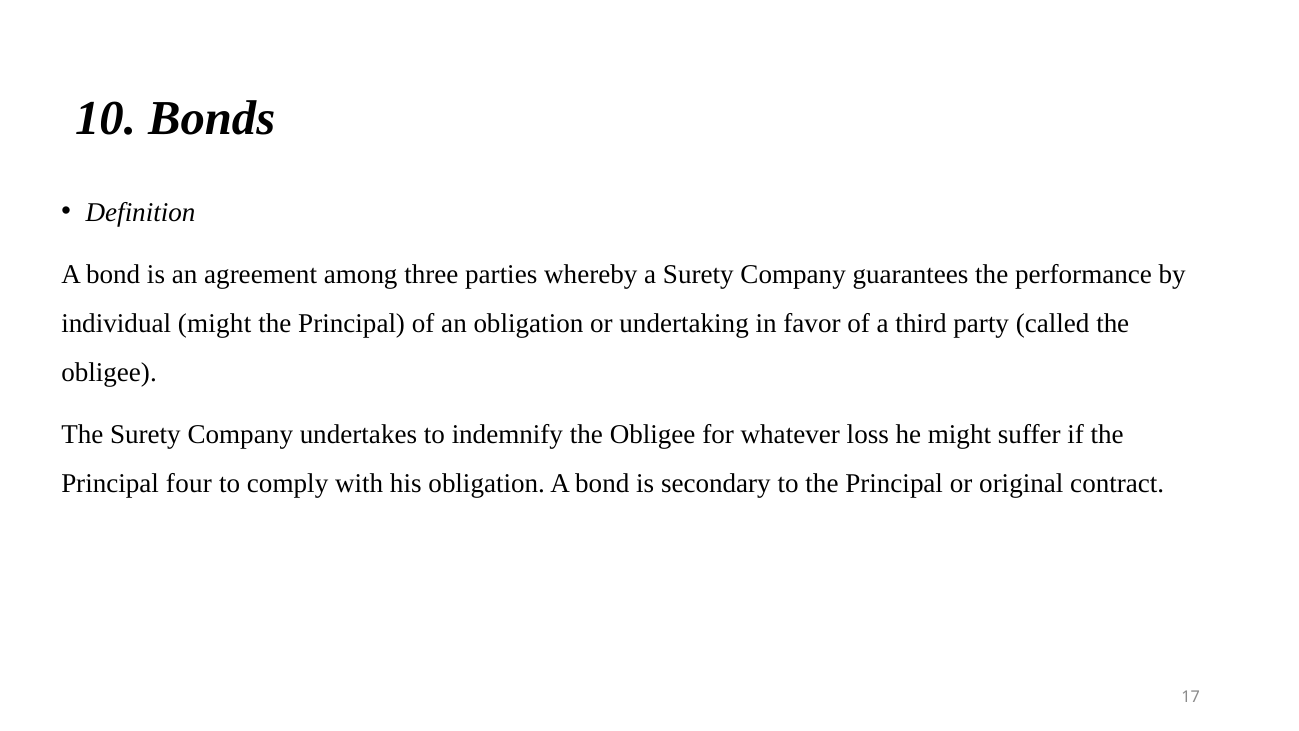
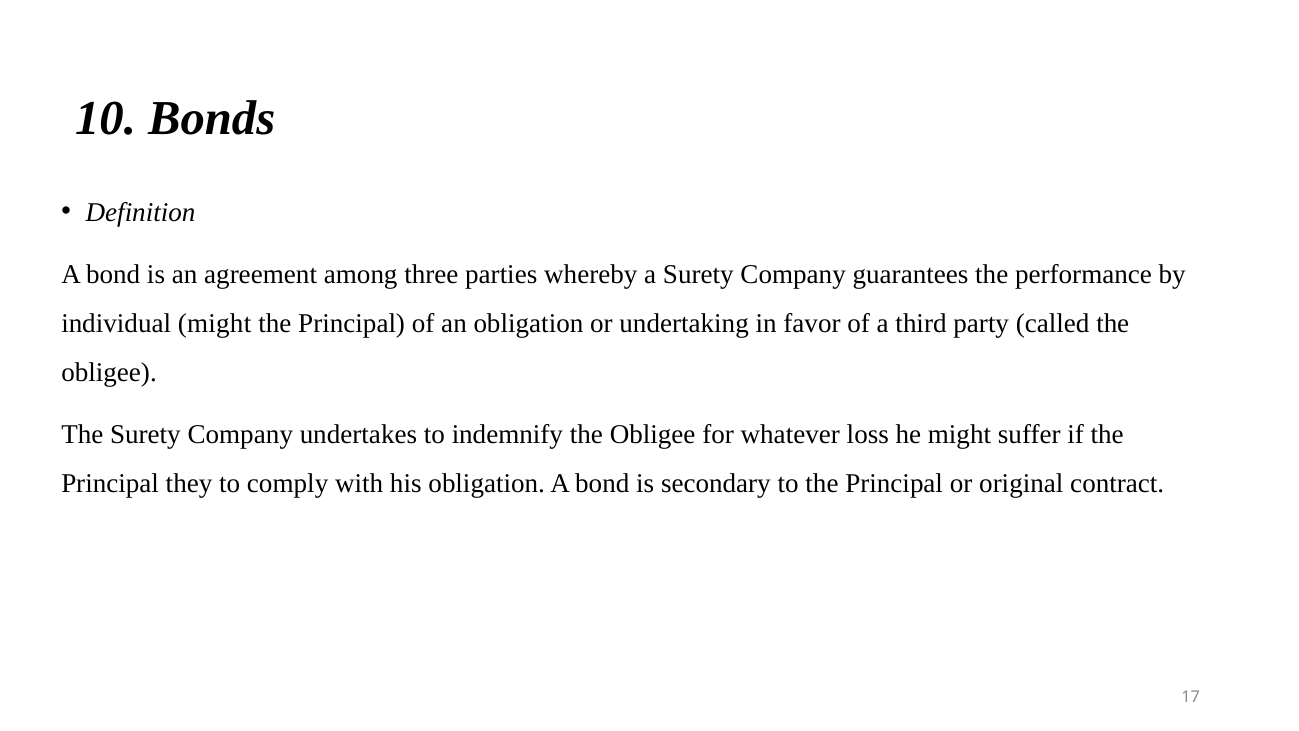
four: four -> they (189, 483)
